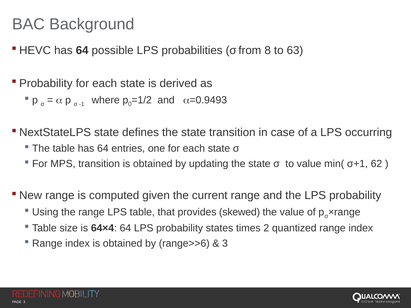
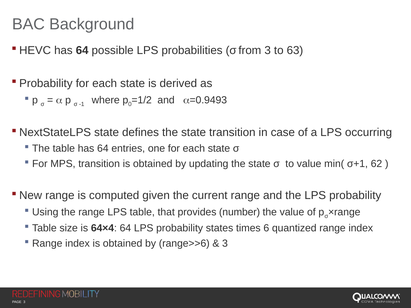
from 8: 8 -> 3 (268, 50)
skewed: skewed -> number (240, 212)
2: 2 -> 6 (266, 228)
